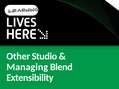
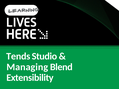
Other: Other -> Tends (18, 56)
